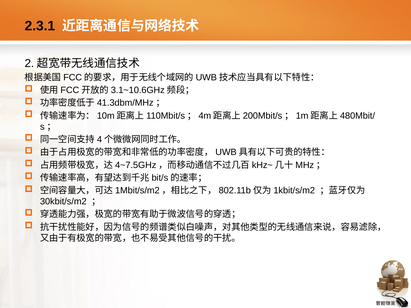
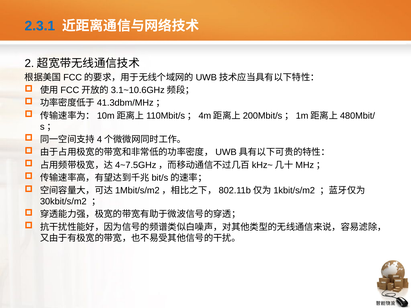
2.3.1 colour: black -> blue (40, 26)
